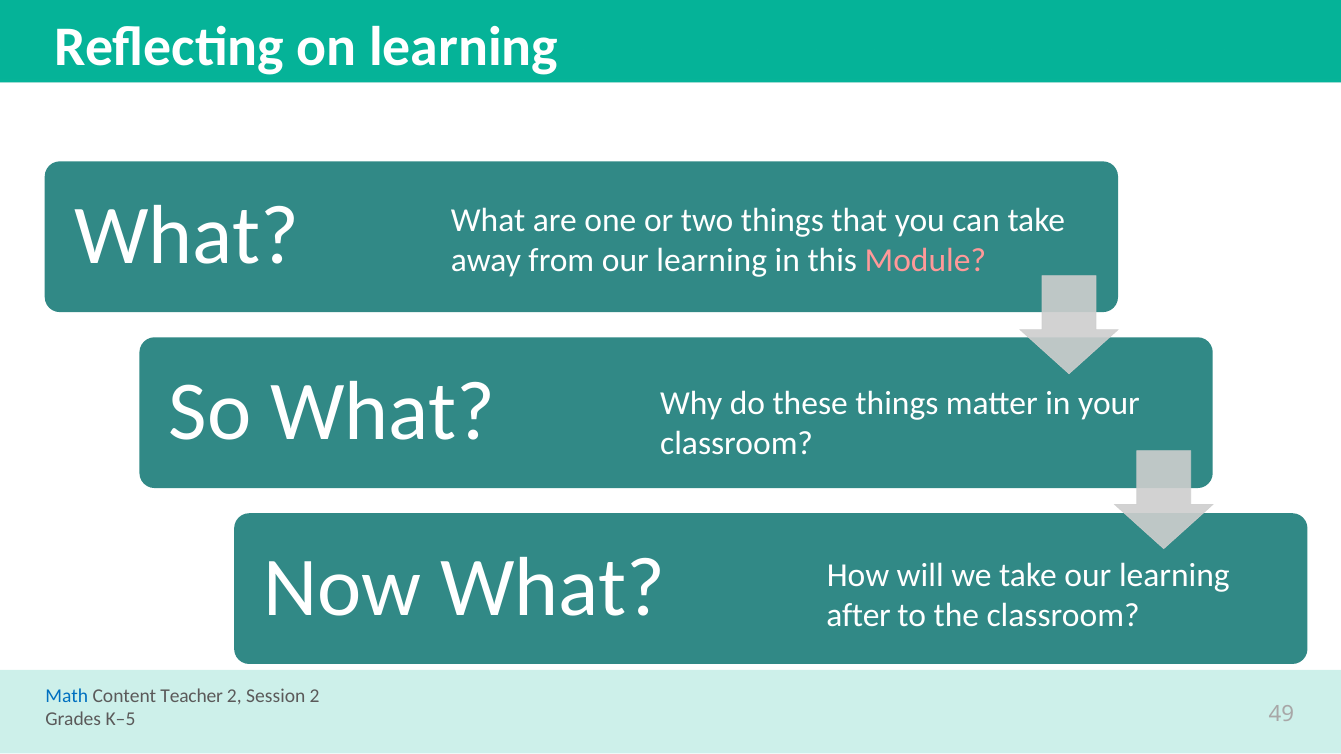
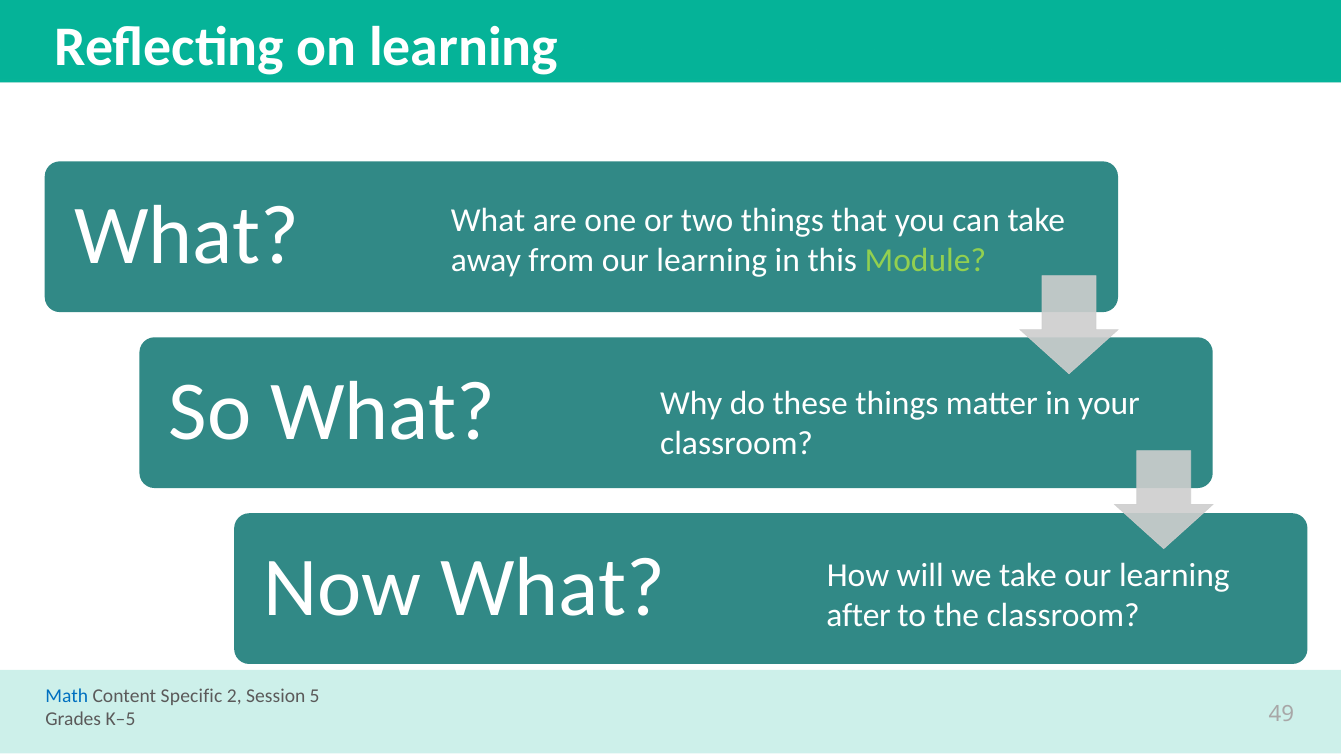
Module colour: pink -> light green (925, 261)
Teacher: Teacher -> Specific (191, 696)
Session 2: 2 -> 5 (315, 696)
